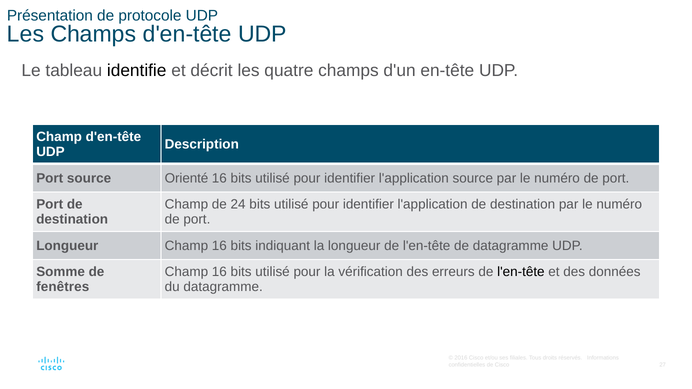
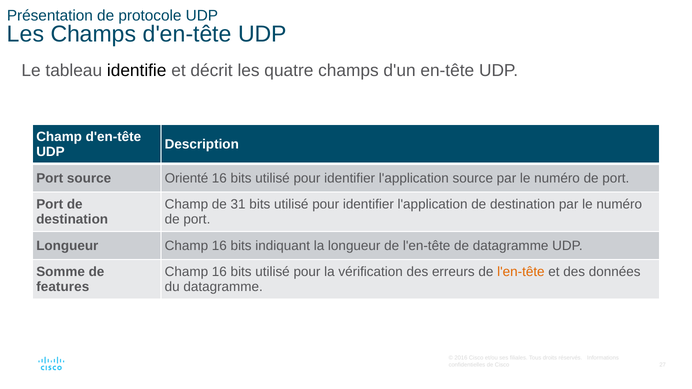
24: 24 -> 31 (238, 204)
l'en-tête colour: black -> orange (521, 272)
fenêtres: fenêtres -> features (63, 287)
